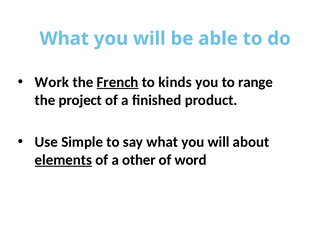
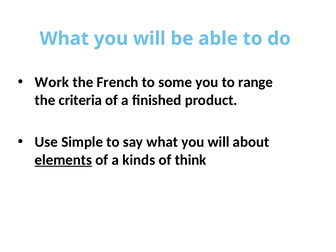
French underline: present -> none (118, 82)
kinds: kinds -> some (175, 82)
project: project -> criteria (80, 100)
other: other -> kinds (139, 160)
word: word -> think (191, 160)
